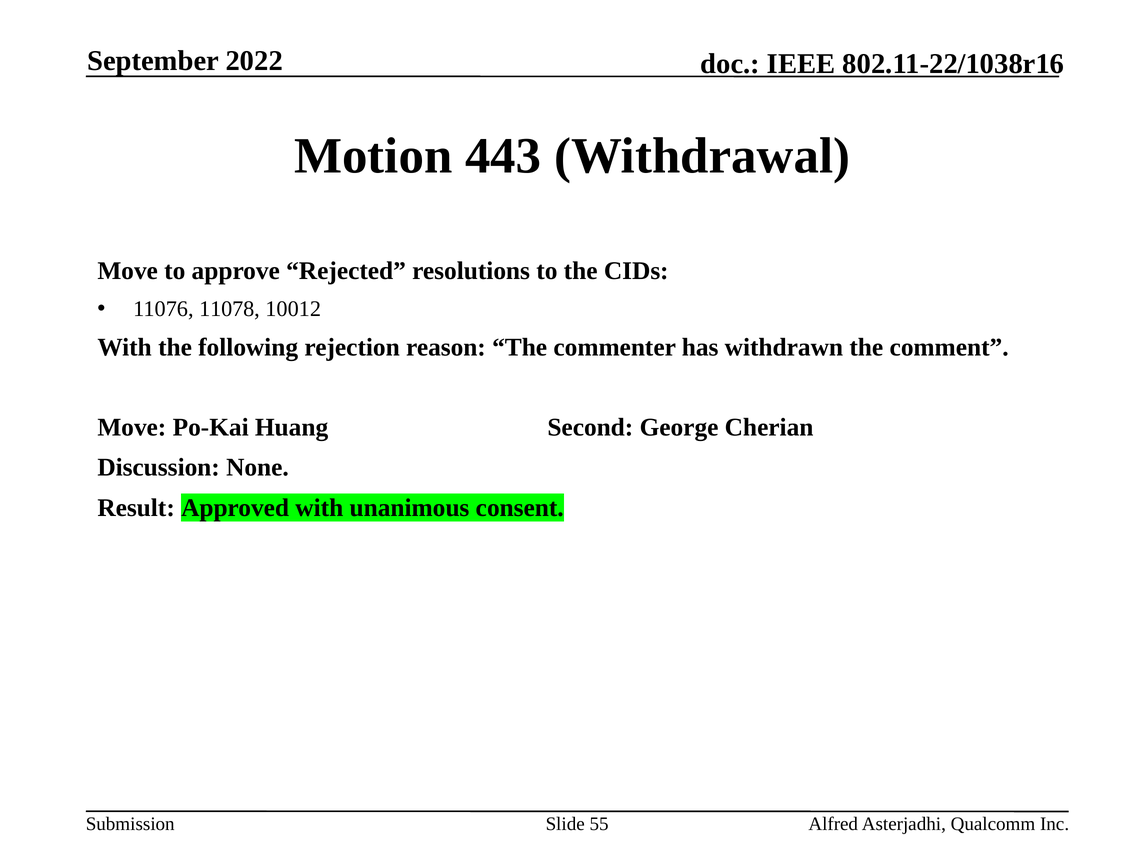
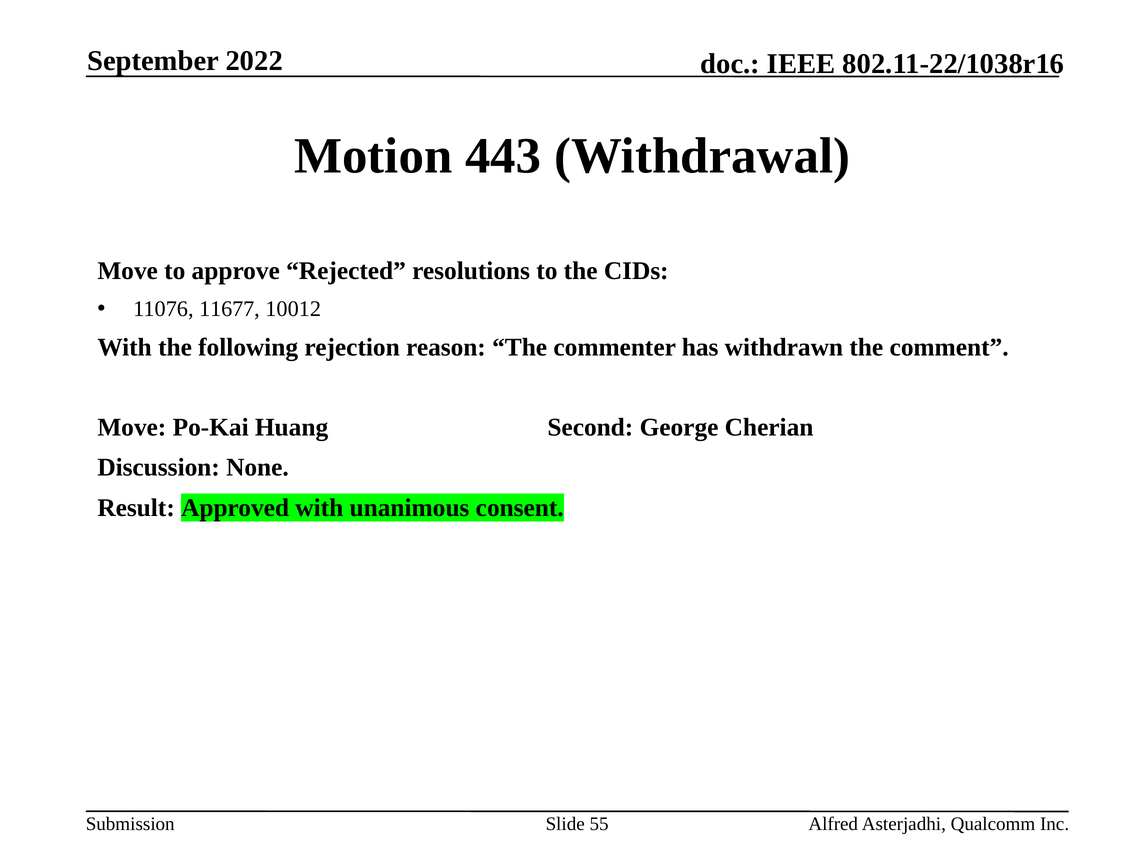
11078: 11078 -> 11677 (229, 309)
